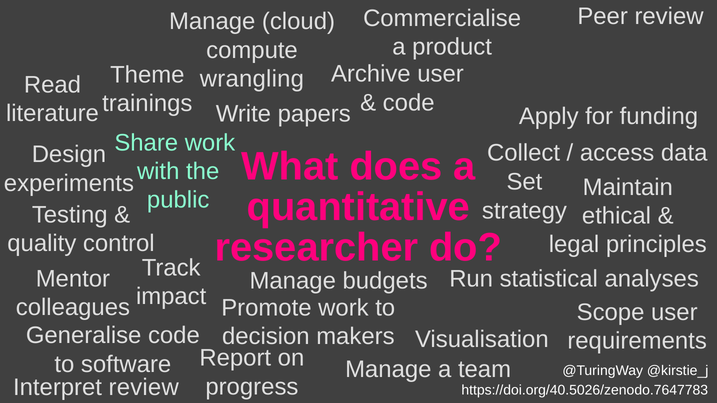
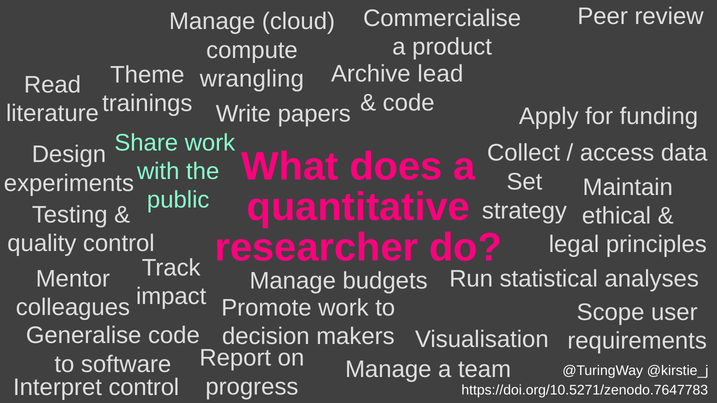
Archive user: user -> lead (440, 74)
Interpret review: review -> control (144, 388)
https://doi.org/40.5026/zenodo.7647783: https://doi.org/40.5026/zenodo.7647783 -> https://doi.org/10.5271/zenodo.7647783 (585, 390)
